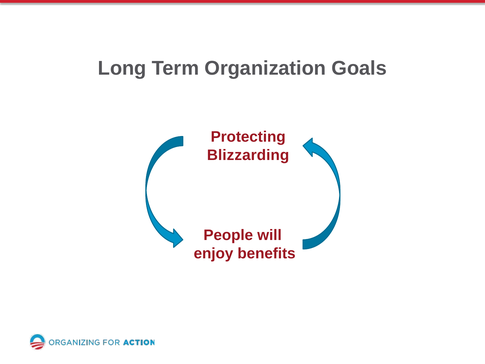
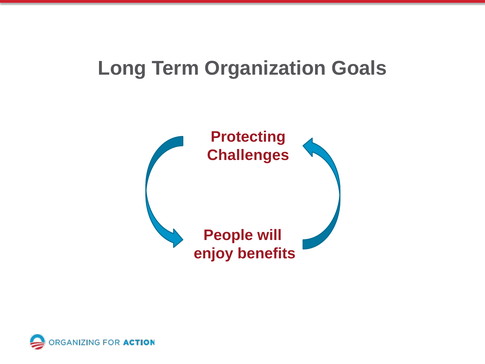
Blizzarding: Blizzarding -> Challenges (248, 155)
